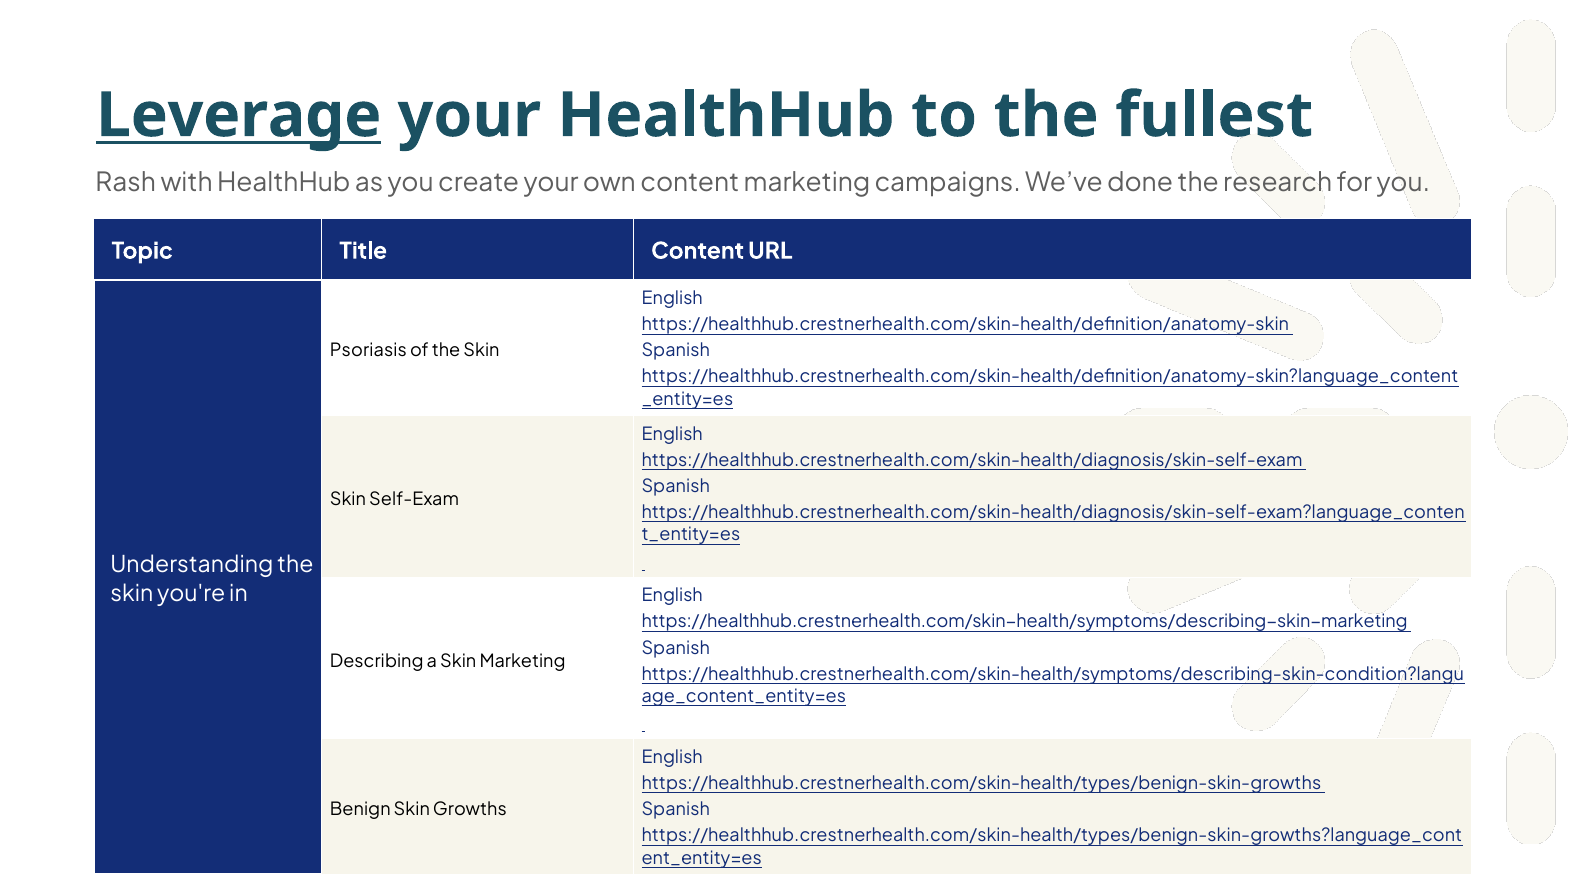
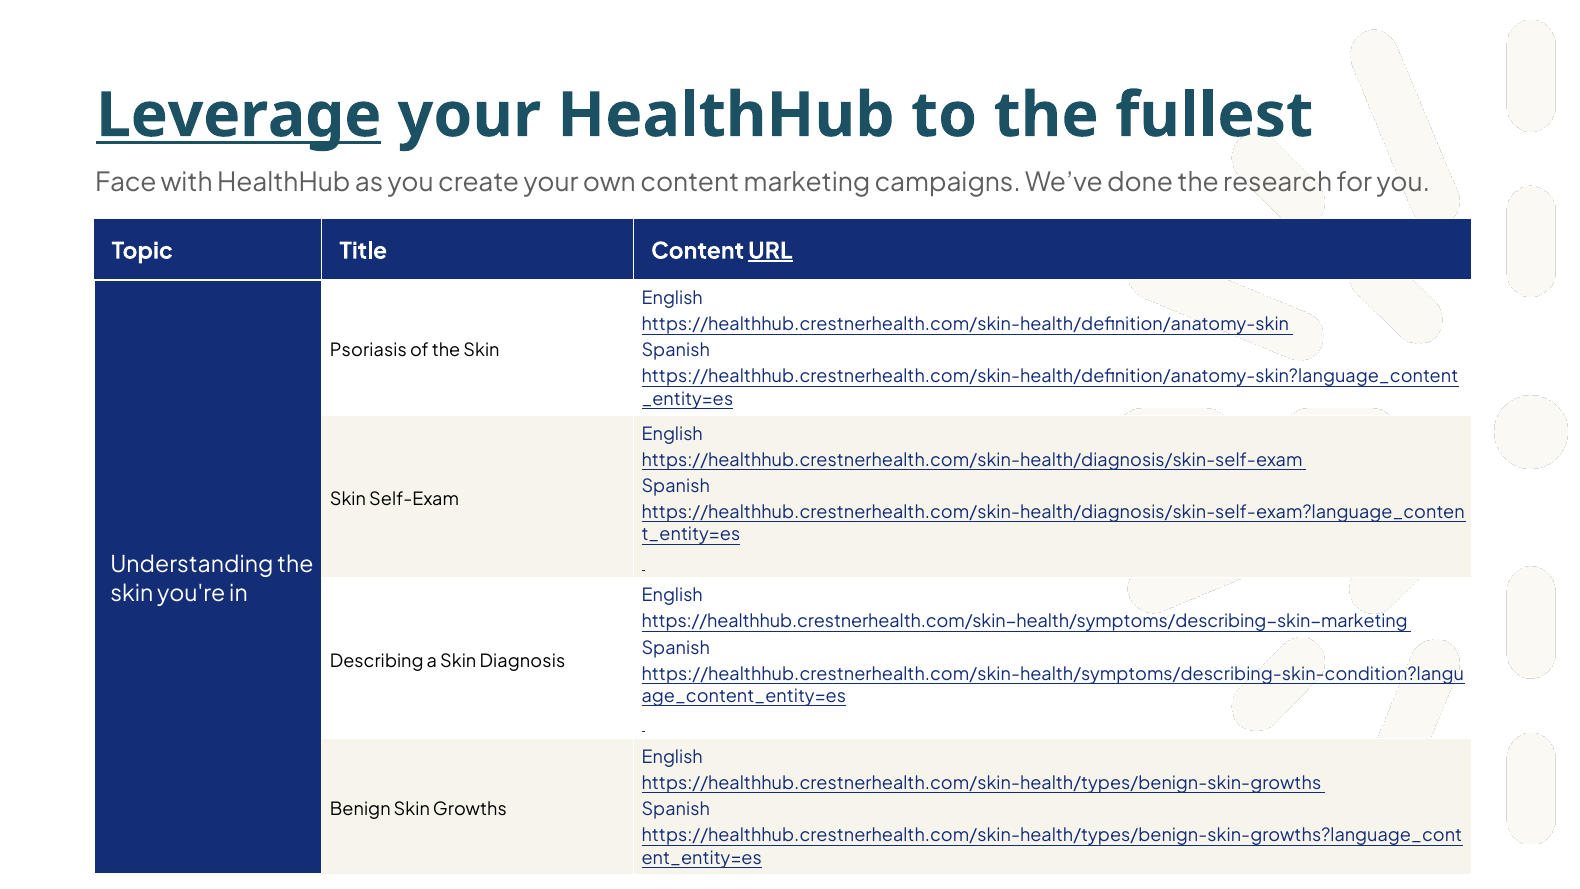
Rash: Rash -> Face (126, 183)
URL underline: none -> present (770, 251)
Skin Marketing: Marketing -> Diagnosis (522, 661)
